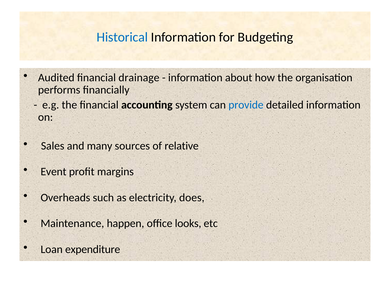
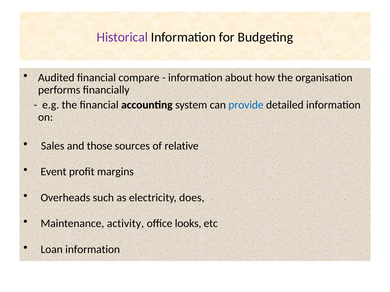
Historical colour: blue -> purple (122, 37)
drainage: drainage -> compare (139, 78)
many: many -> those (100, 146)
happen: happen -> activity (125, 224)
Loan expenditure: expenditure -> information (93, 250)
